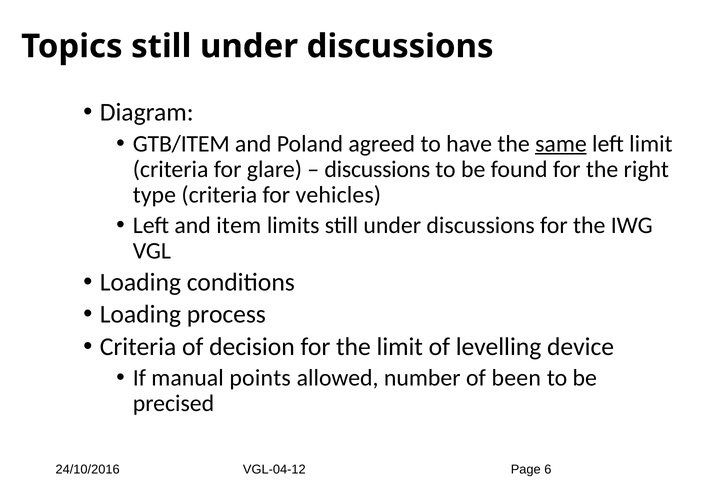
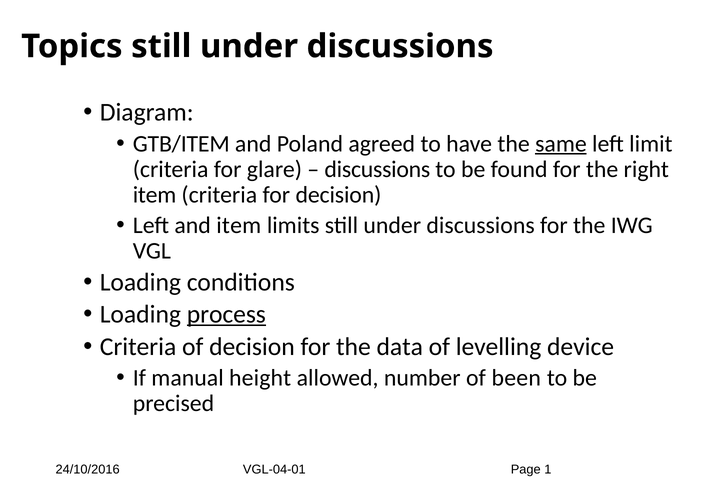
type: type -> item (155, 195)
for vehicles: vehicles -> decision (338, 195)
process underline: none -> present (226, 315)
the limit: limit -> data (400, 347)
points: points -> height (260, 378)
VGL-04-12: VGL-04-12 -> VGL-04-01 (274, 470)
6: 6 -> 1 (548, 470)
